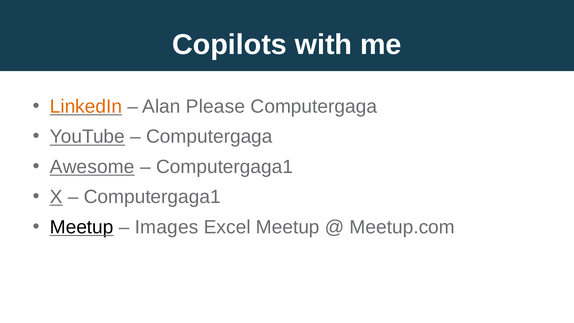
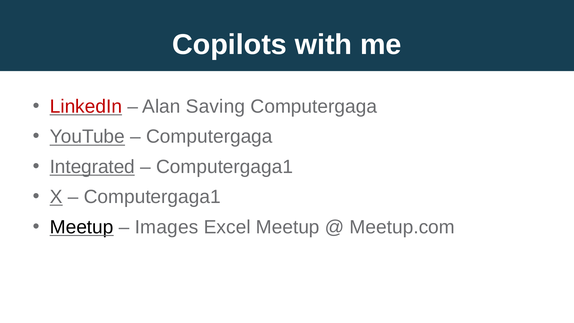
LinkedIn colour: orange -> red (86, 106)
Please: Please -> Saving (215, 106)
Awesome: Awesome -> Integrated (92, 167)
